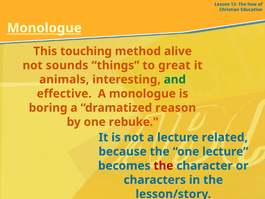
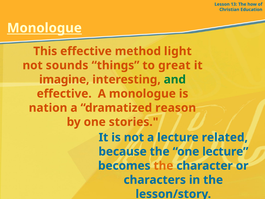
This touching: touching -> effective (86, 51)
alive: alive -> light (178, 51)
animals: animals -> imagine (64, 79)
boring: boring -> nation (48, 108)
rebuke: rebuke -> stories (134, 122)
the colour: red -> orange (163, 166)
